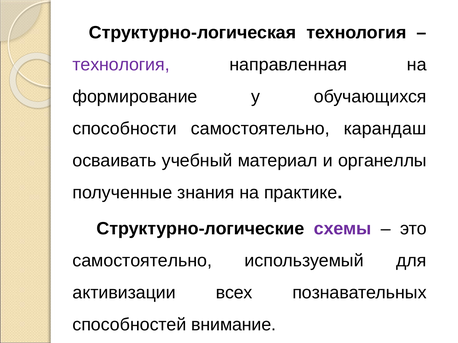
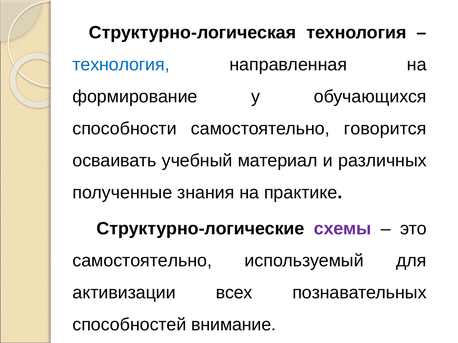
технология colour: purple -> blue (121, 65)
карандаш: карандаш -> говорится (385, 129)
органеллы: органеллы -> различных (382, 161)
